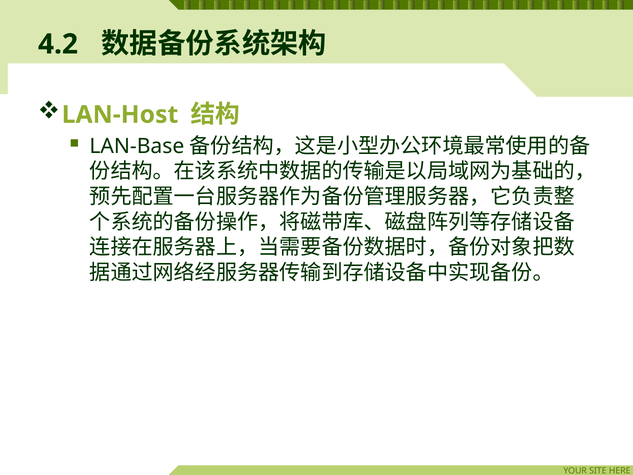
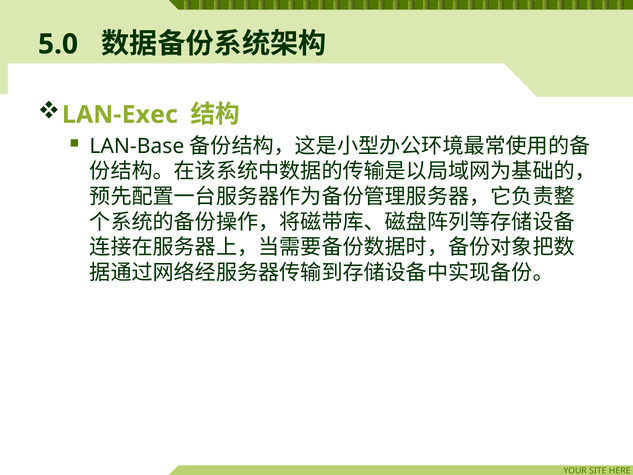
4.2: 4.2 -> 5.0 (58, 44)
LAN-Host: LAN-Host -> LAN-Exec (120, 115)
